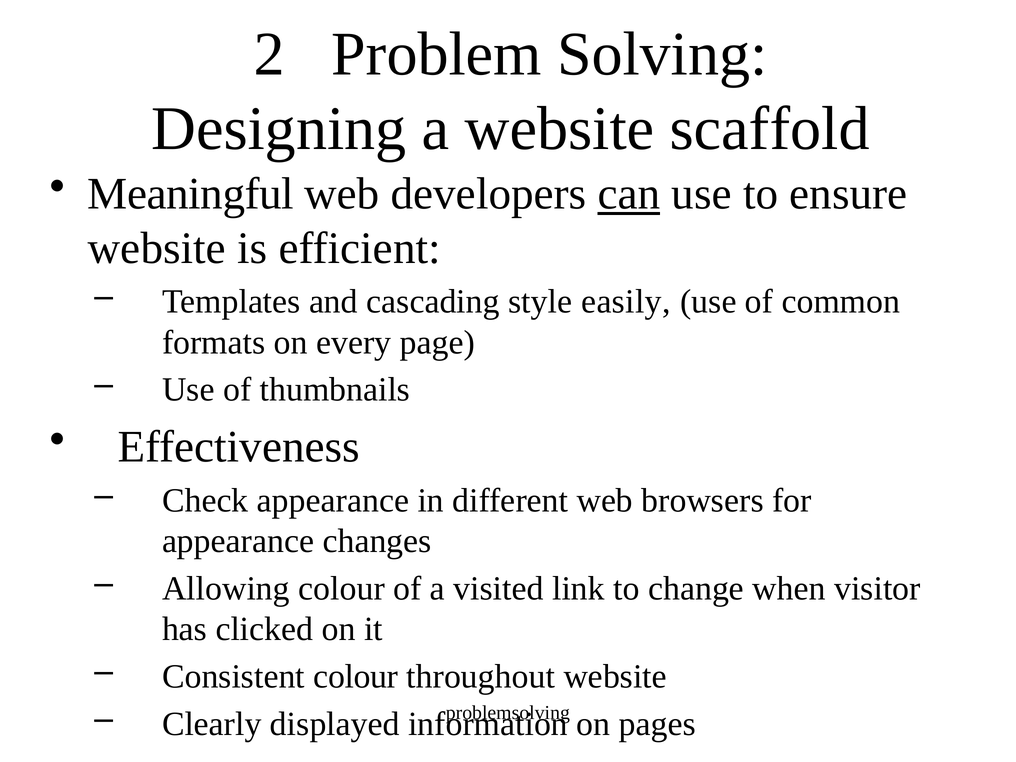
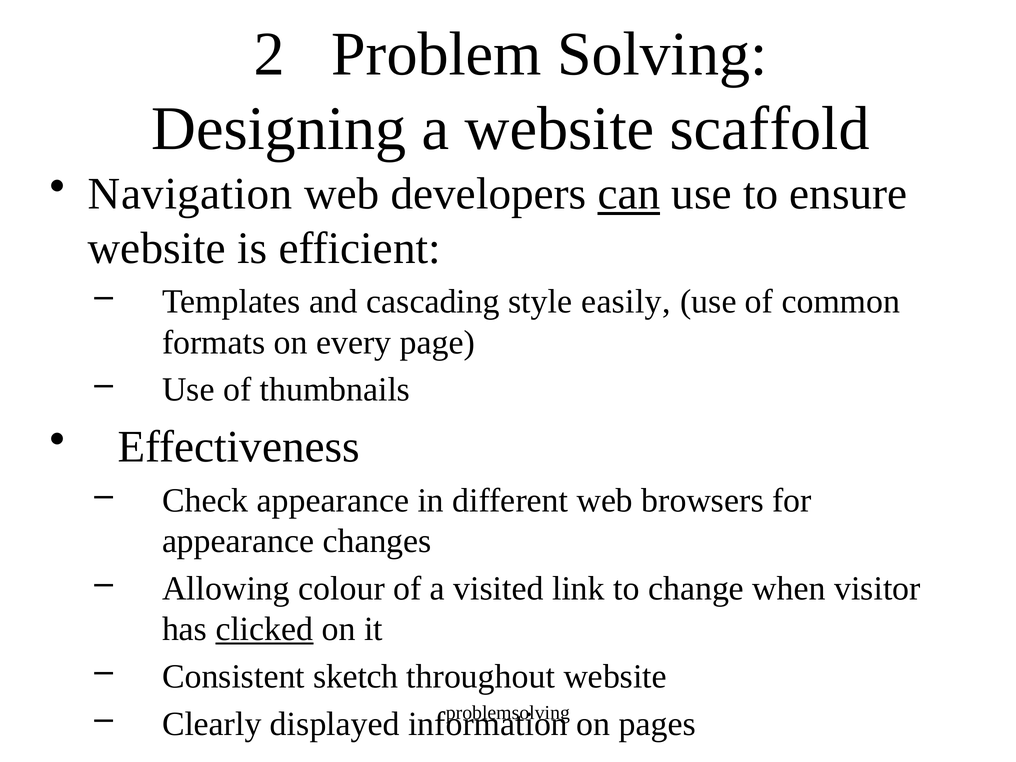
Meaningful: Meaningful -> Navigation (190, 194)
clicked underline: none -> present (264, 629)
Consistent colour: colour -> sketch (356, 676)
